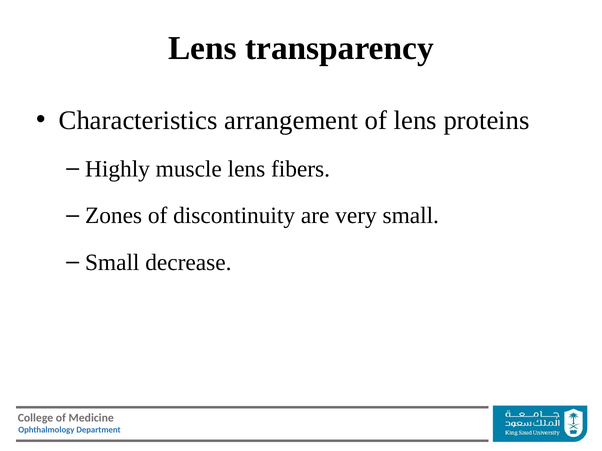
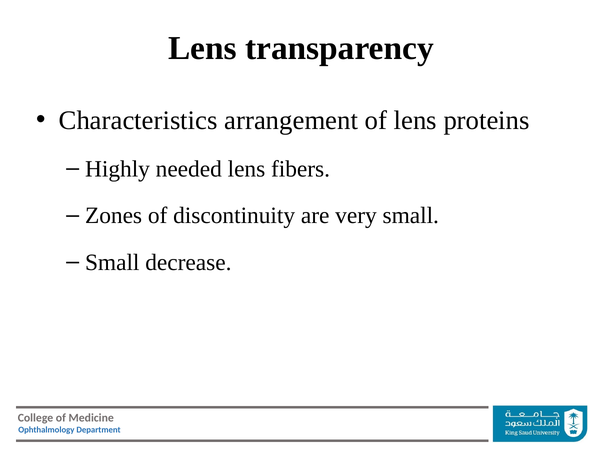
muscle: muscle -> needed (189, 169)
